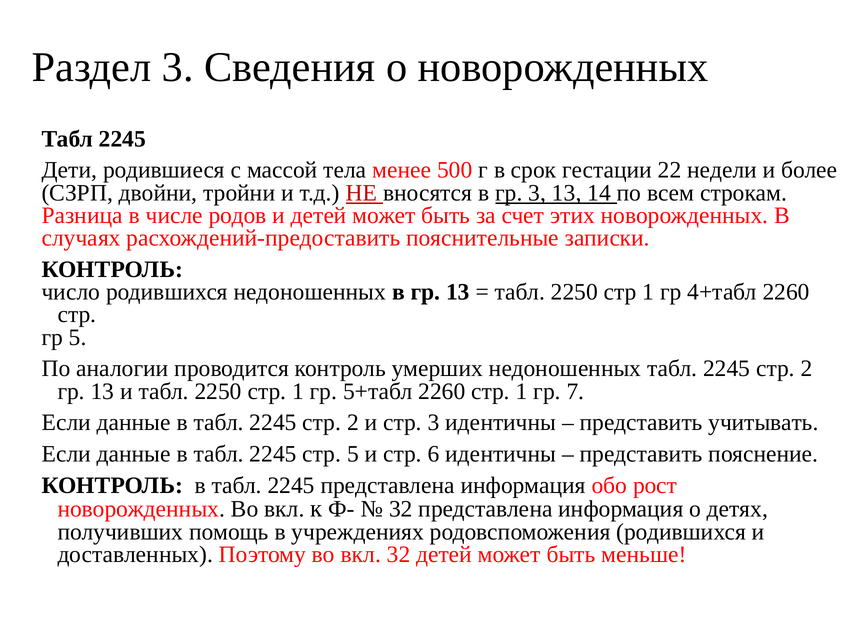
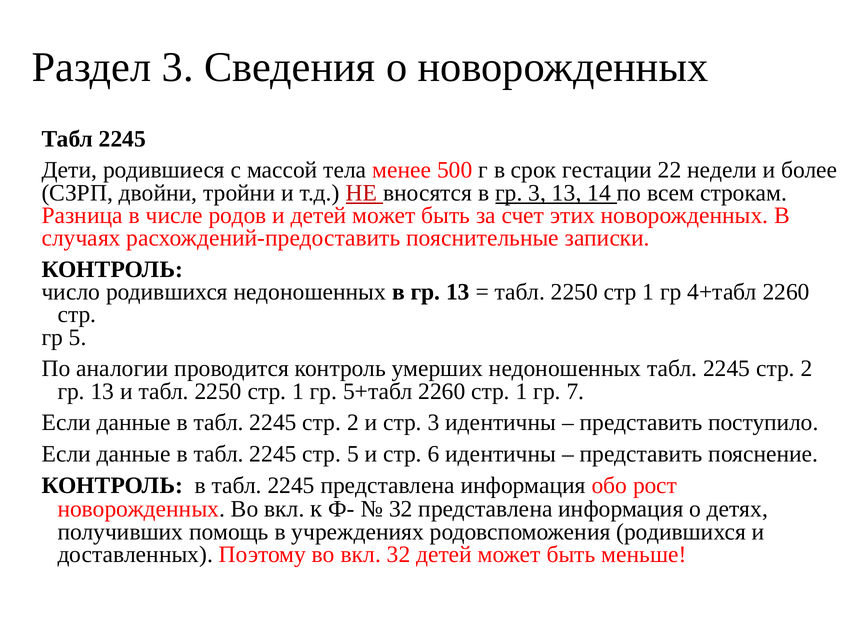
учитывать: учитывать -> поступило (763, 423)
